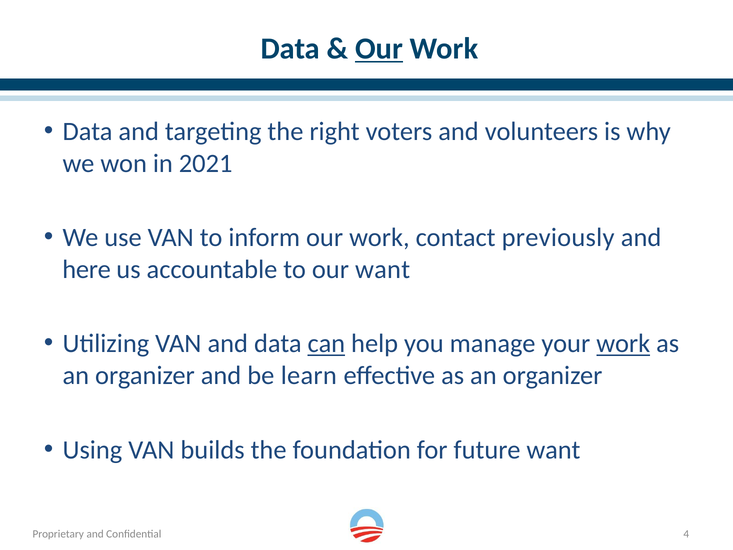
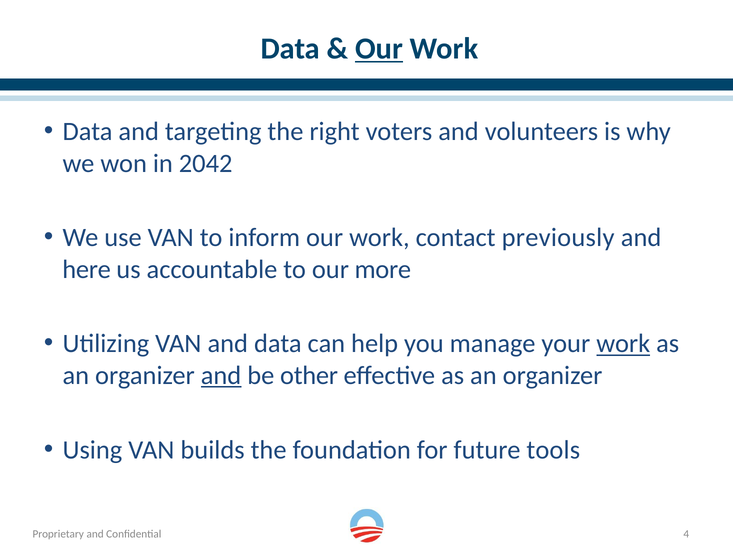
2021: 2021 -> 2042 (206, 163)
our want: want -> more (383, 269)
can underline: present -> none (326, 344)
and underline: none -> present (221, 375)
learn: learn -> other (309, 375)
future want: want -> tools (553, 450)
